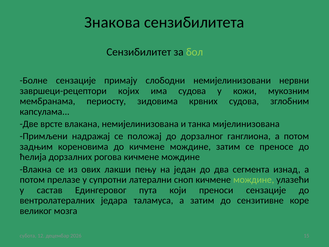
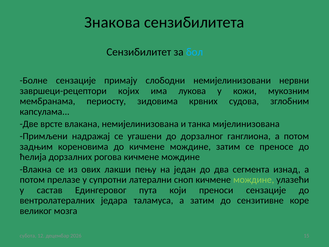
бол colour: light green -> light blue (194, 52)
има судова: судова -> лукова (192, 91)
положај: положај -> угашени (145, 136)
